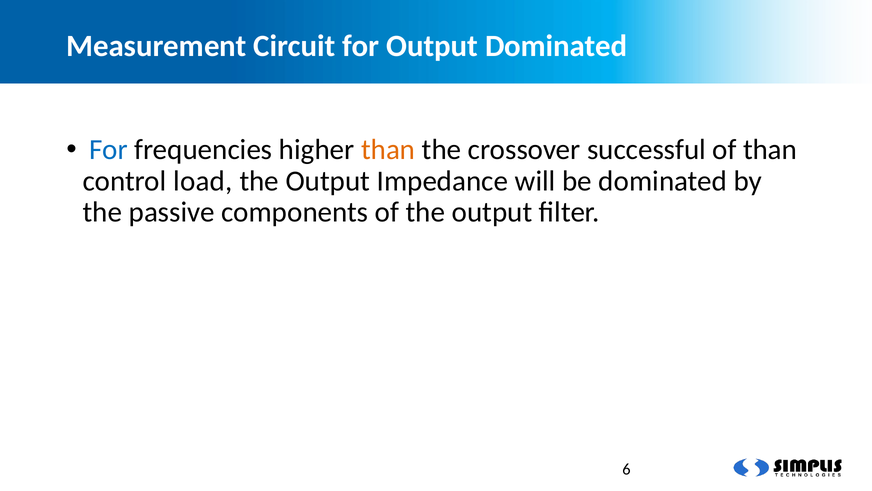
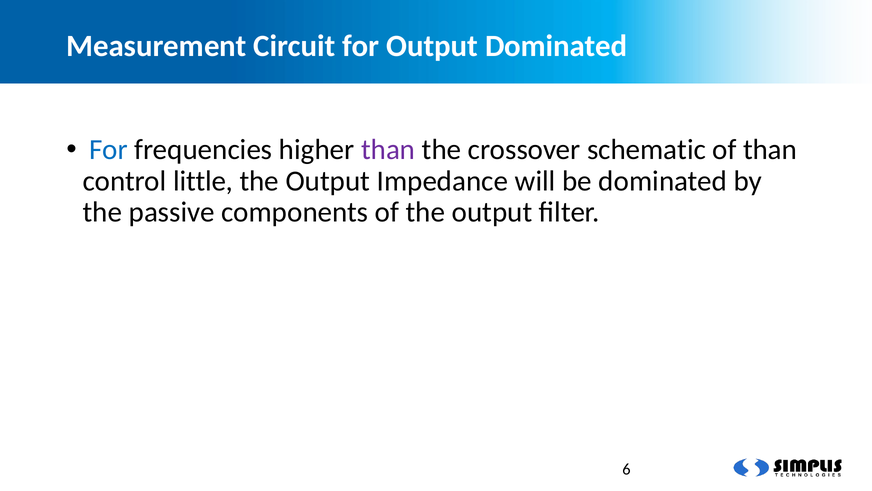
than colour: orange -> purple (388, 149)
successful: successful -> schematic (647, 149)
load: load -> little (203, 181)
